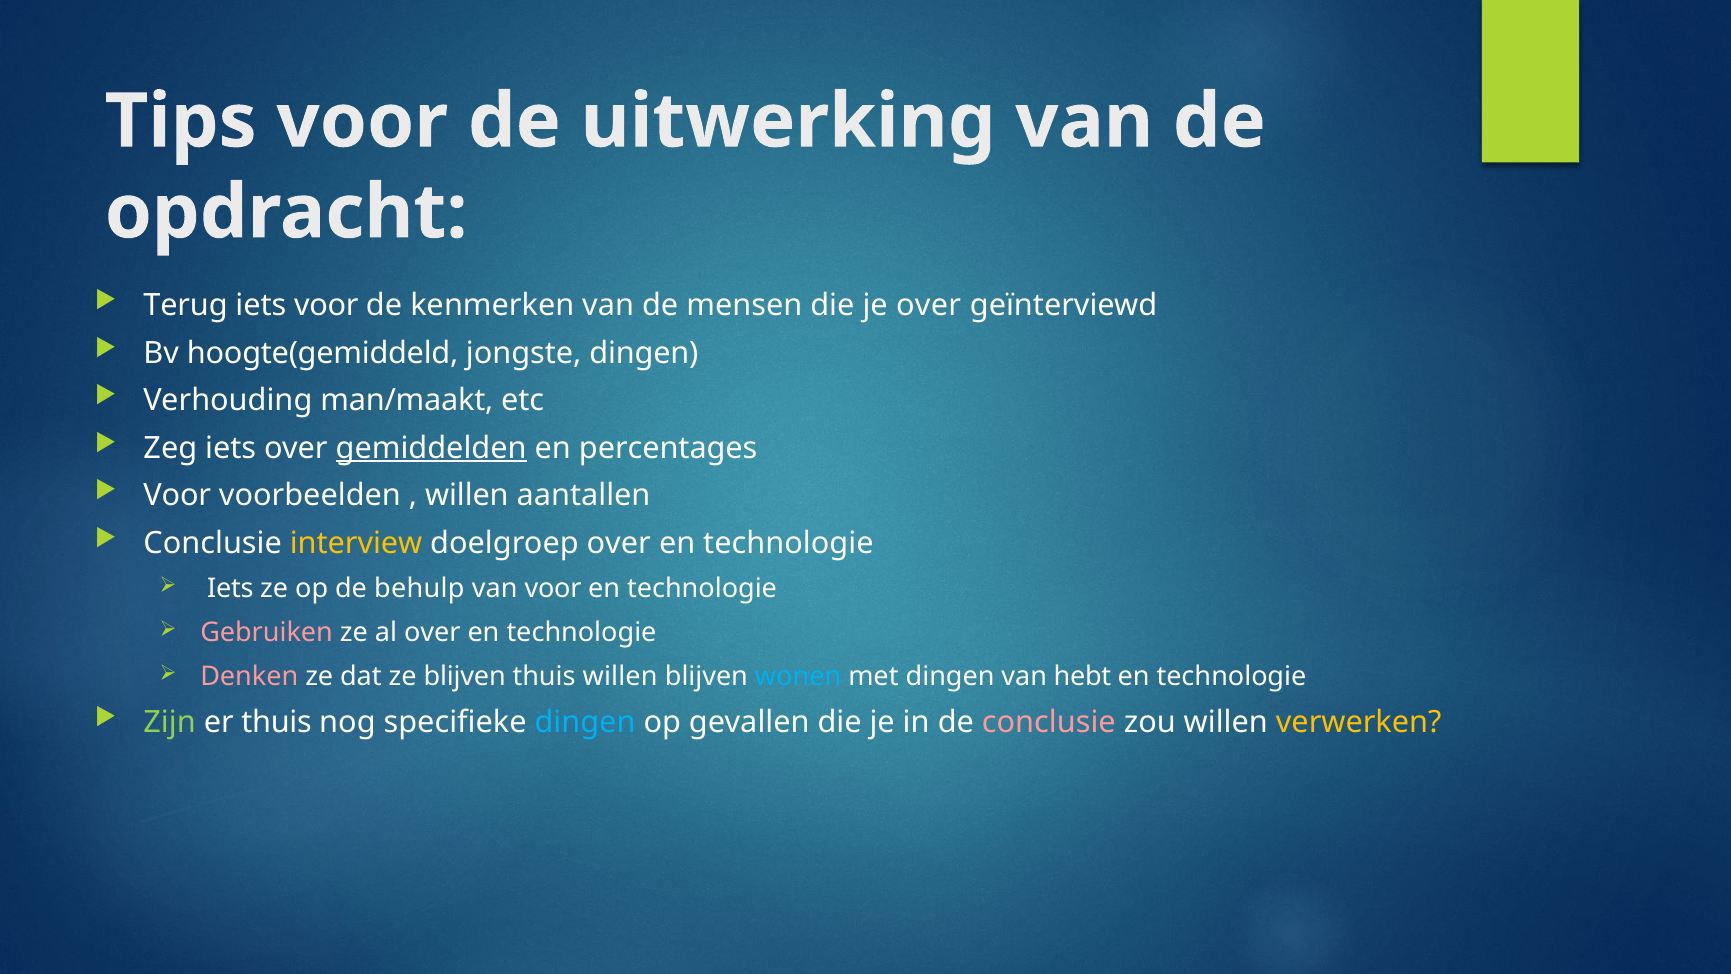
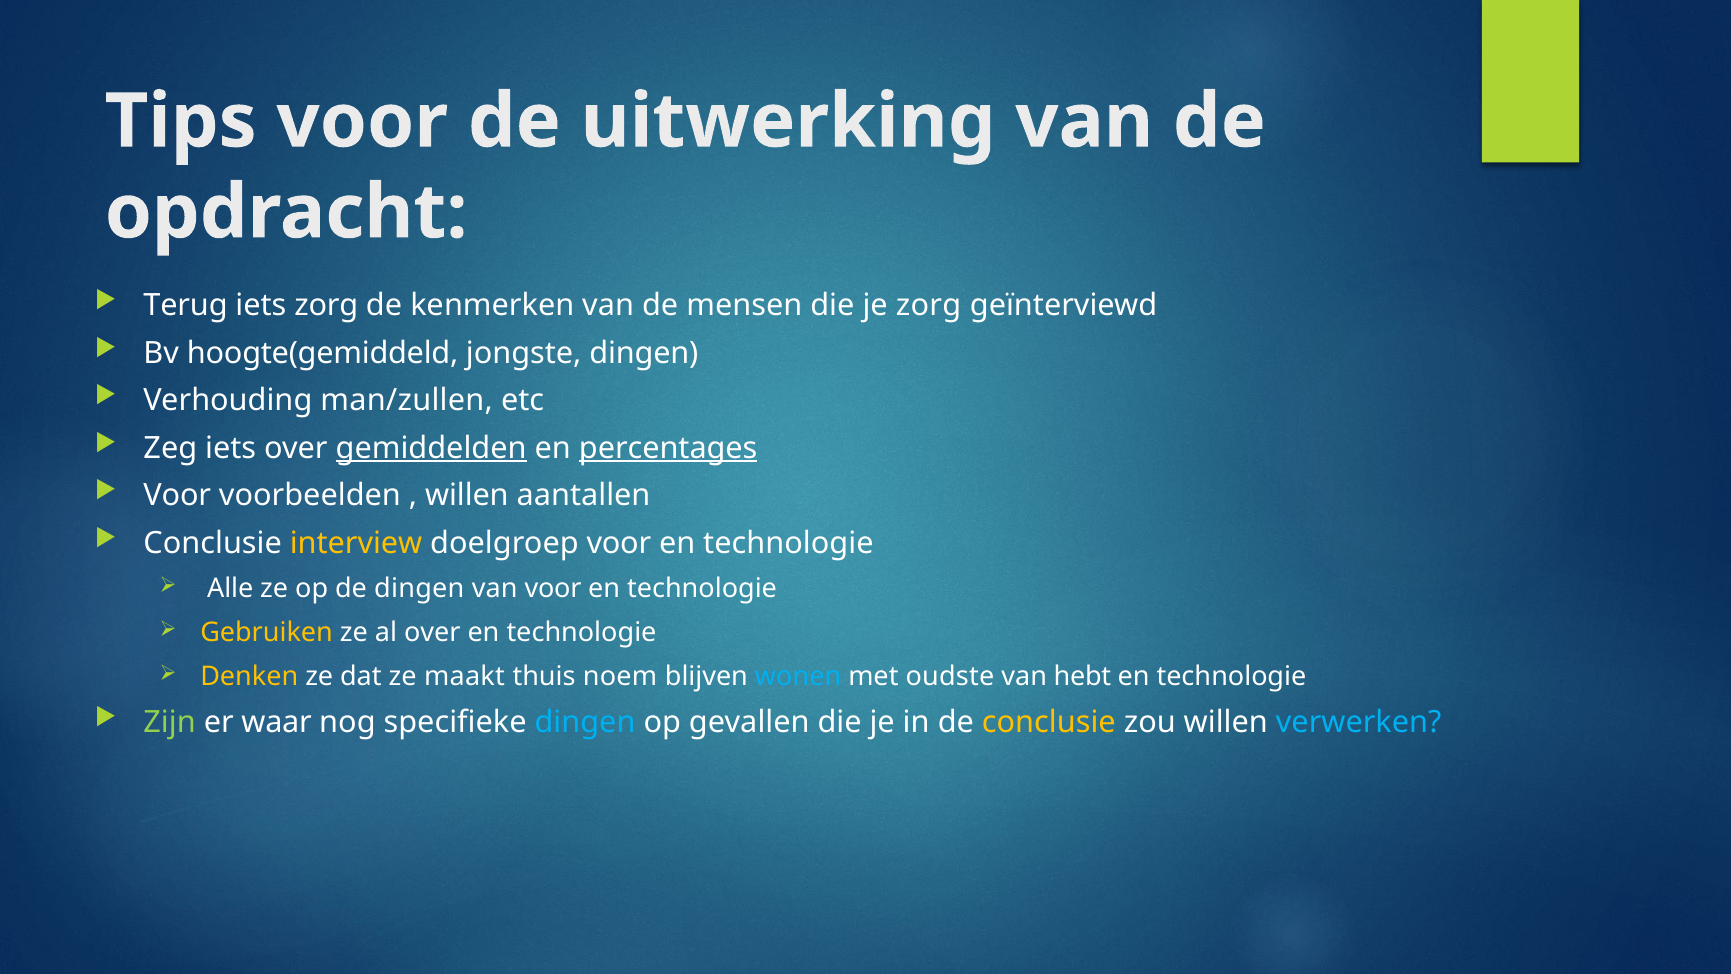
iets voor: voor -> zorg (326, 306)
je over: over -> zorg (929, 306)
man/maakt: man/maakt -> man/zullen (407, 401)
percentages underline: none -> present (668, 448)
doelgroep over: over -> voor (619, 543)
Iets: Iets -> Alle (230, 589)
de behulp: behulp -> dingen (419, 589)
Gebruiken colour: pink -> yellow (267, 633)
Denken colour: pink -> yellow (249, 677)
ze blijven: blijven -> maakt (464, 677)
thuis willen: willen -> noem (620, 677)
met dingen: dingen -> oudste (950, 677)
er thuis: thuis -> waar (277, 722)
conclusie colour: pink -> yellow (1049, 722)
verwerken colour: yellow -> light blue (1359, 722)
